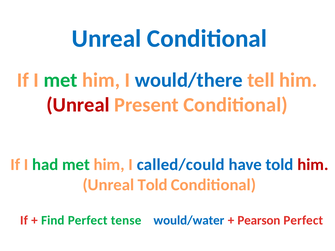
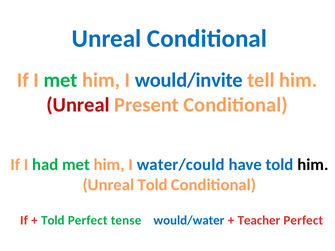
would/there: would/there -> would/invite (189, 80)
called/could: called/could -> water/could (181, 165)
him colour: red -> black (313, 165)
Find: Find -> Told (53, 220)
Pearson: Pearson -> Teacher (259, 220)
